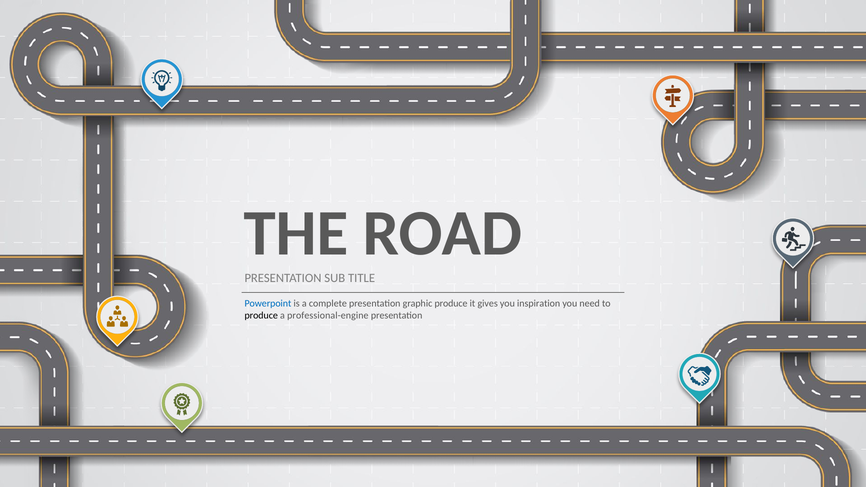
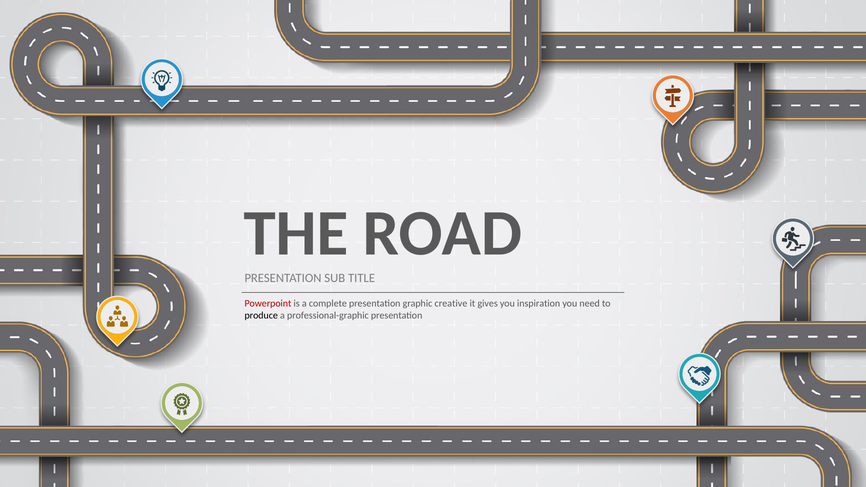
Powerpoint colour: blue -> red (268, 304)
graphic produce: produce -> creative (451, 304)
professional-engine: professional-engine -> professional-graphic (328, 315)
